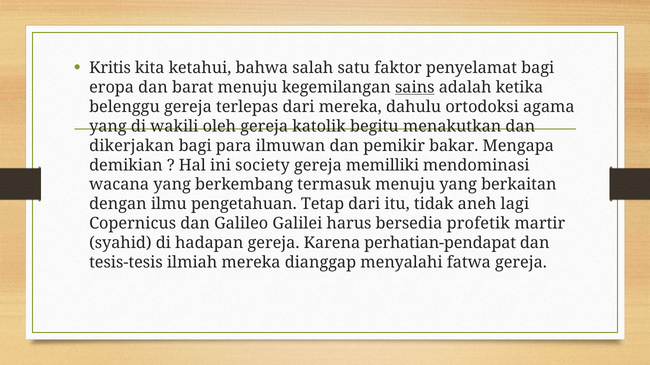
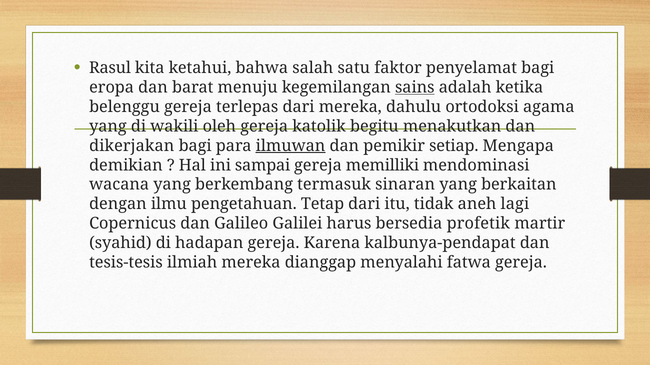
Kritis: Kritis -> Rasul (110, 68)
ilmuwan underline: none -> present (291, 146)
bakar: bakar -> setiap (454, 146)
society: society -> sampai (263, 165)
termasuk menuju: menuju -> sinaran (405, 185)
perhatian-pendapat: perhatian-pendapat -> kalbunya-pendapat (440, 243)
